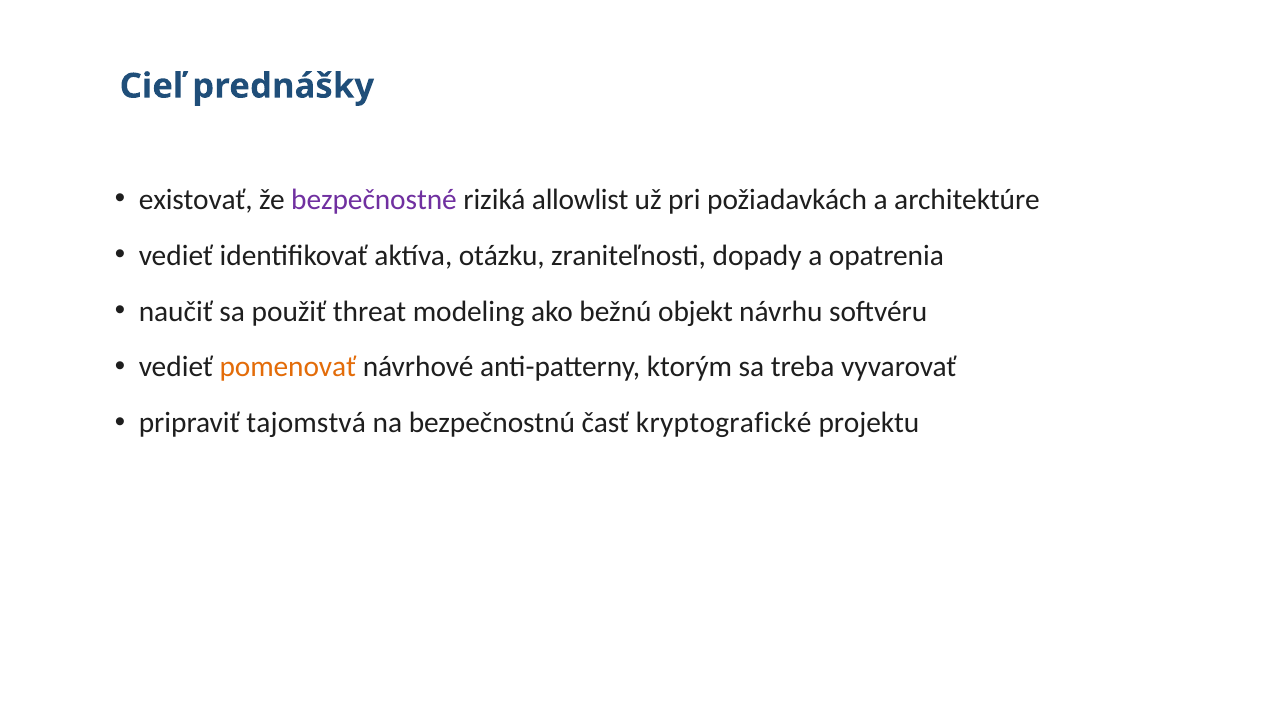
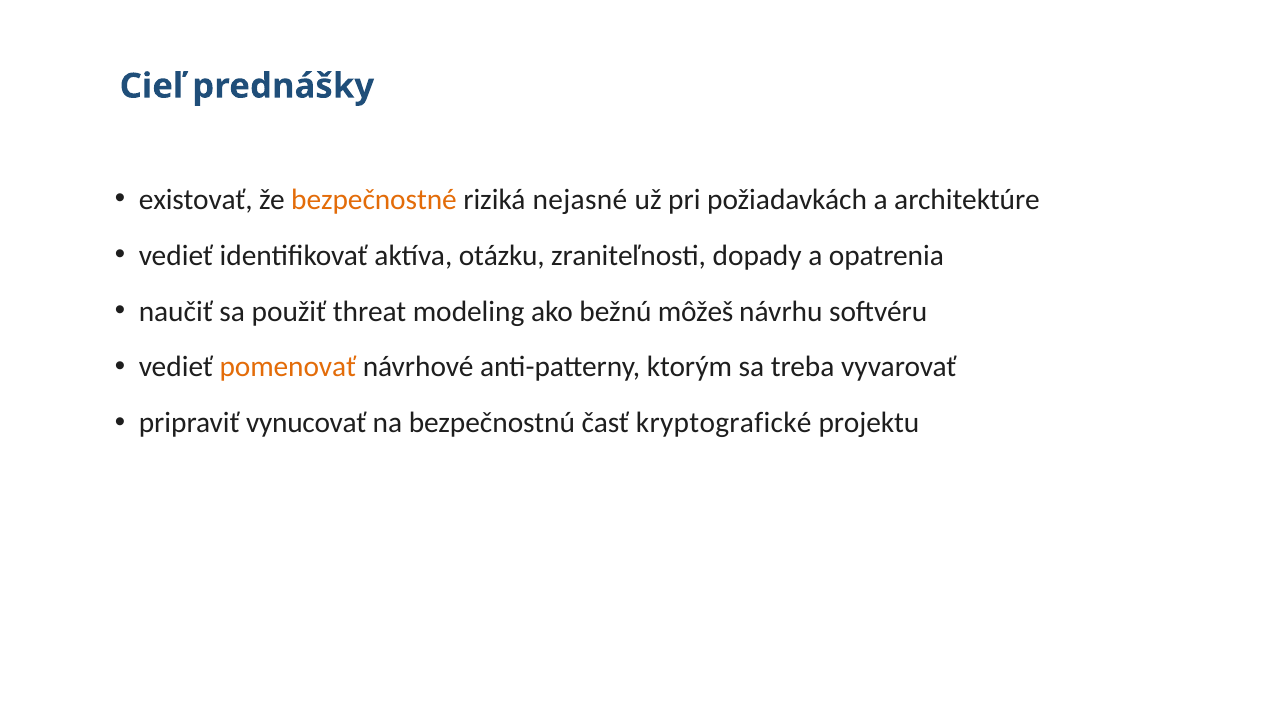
bezpečnostné colour: purple -> orange (374, 200)
allowlist: allowlist -> nejasné (580, 200)
objekt: objekt -> môžeš (696, 311)
tajomstvá: tajomstvá -> vynucovať (306, 423)
